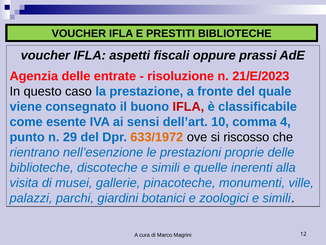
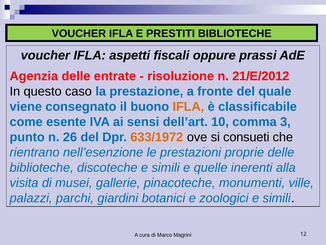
21/E/2023: 21/E/2023 -> 21/E/2012 (261, 76)
IFLA colour: red -> orange (188, 106)
4: 4 -> 3 (285, 122)
29: 29 -> 26 (70, 137)
riscosso: riscosso -> consueti (246, 137)
